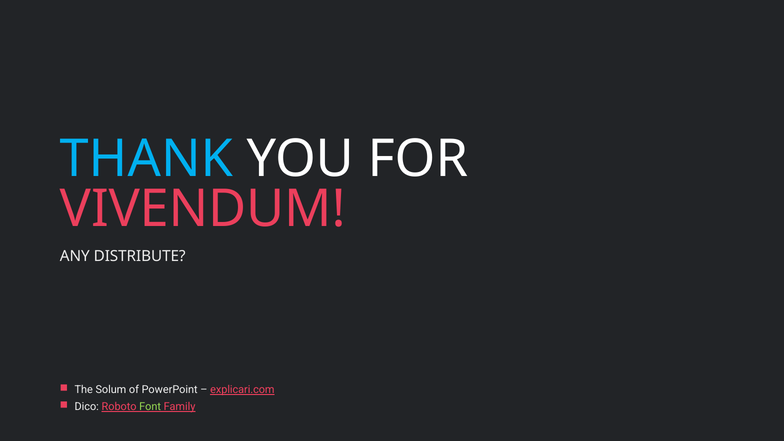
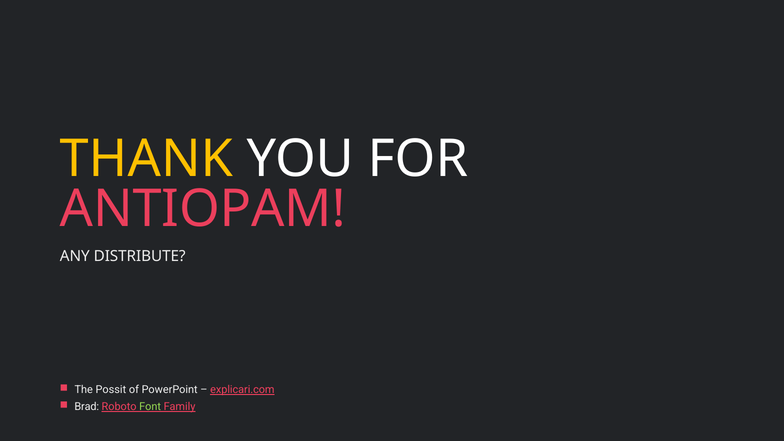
THANK colour: light blue -> yellow (146, 159)
VIVENDUM: VIVENDUM -> ANTIOPAM (203, 209)
Solum: Solum -> Possit (111, 390)
Dico: Dico -> Brad (87, 407)
